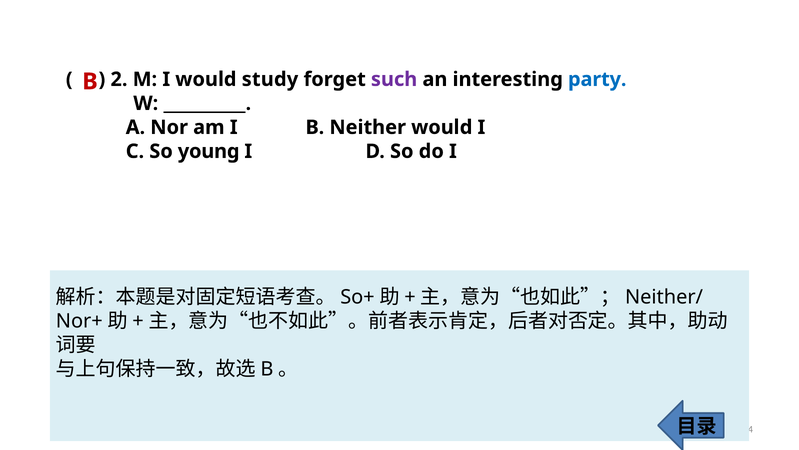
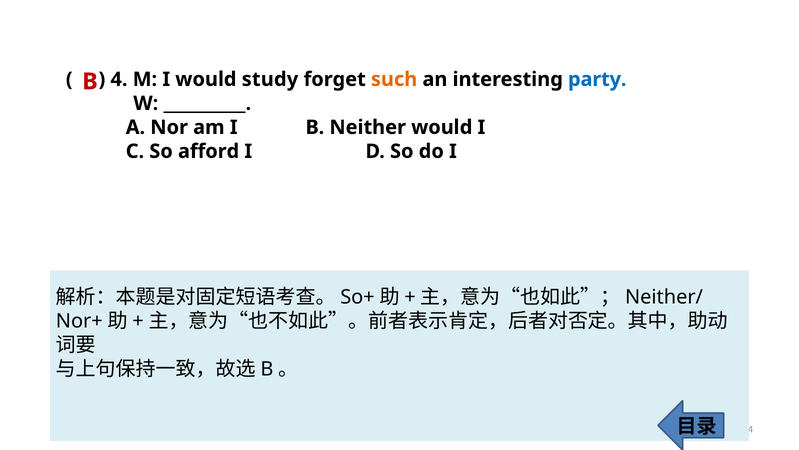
2: 2 -> 4 (119, 79)
such colour: purple -> orange (394, 79)
young: young -> afford (209, 151)
